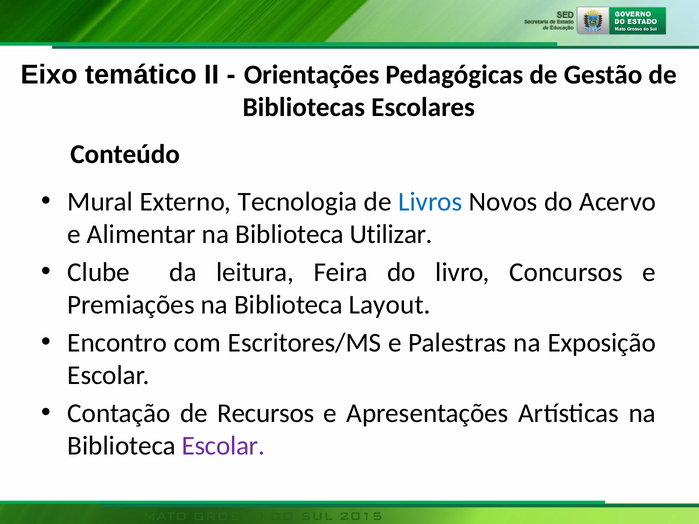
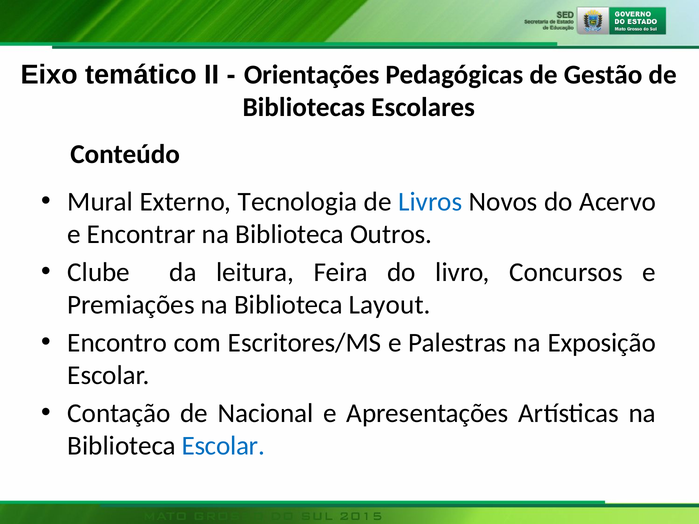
Alimentar: Alimentar -> Encontrar (141, 235)
Utilizar: Utilizar -> Outros (391, 235)
Recursos: Recursos -> Nacional (266, 414)
Escolar colour: purple -> blue (223, 446)
